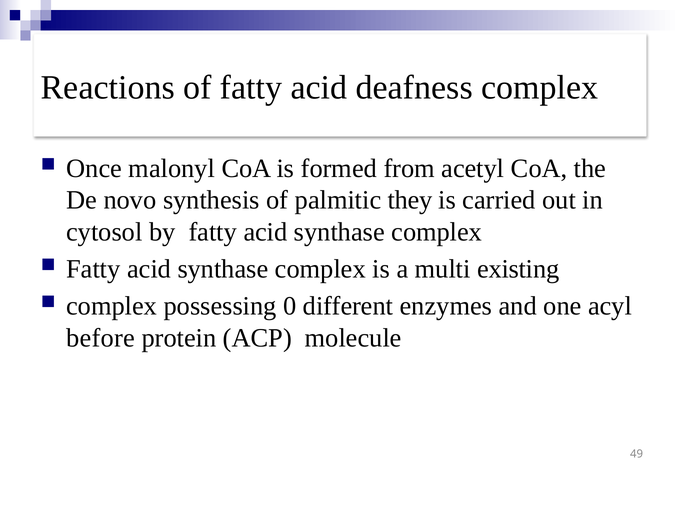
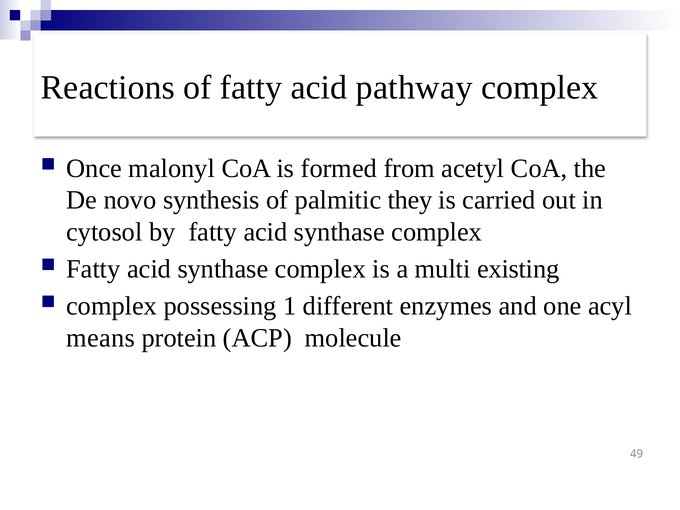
deafness: deafness -> pathway (414, 87)
0: 0 -> 1 (290, 306)
before: before -> means (101, 338)
